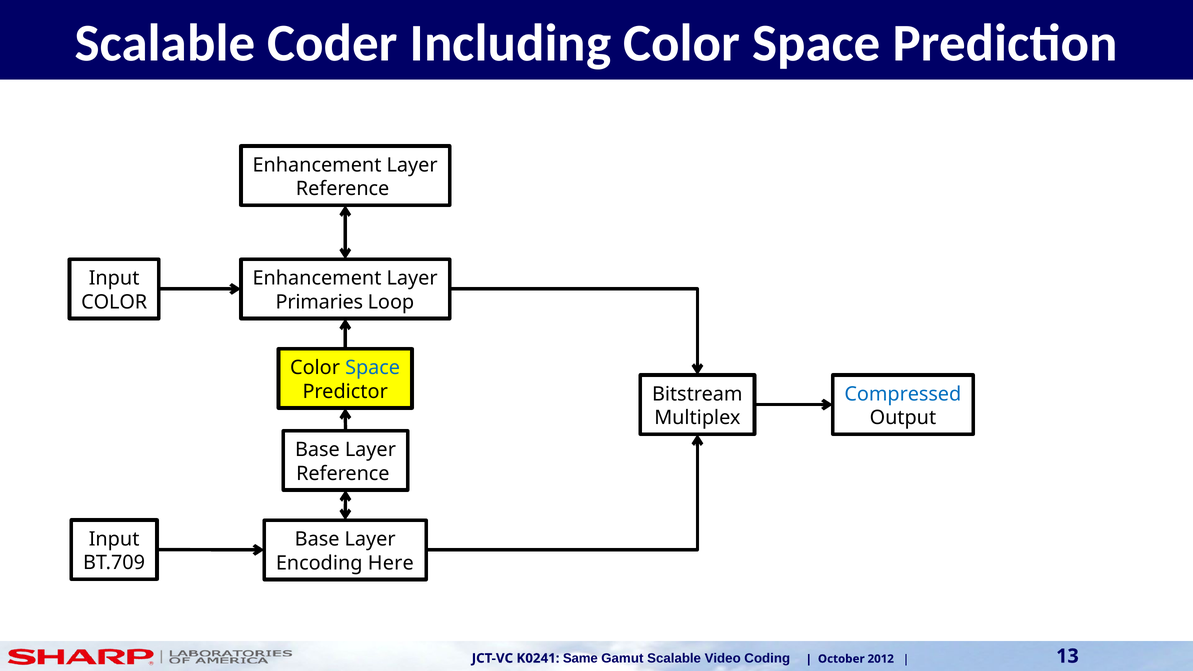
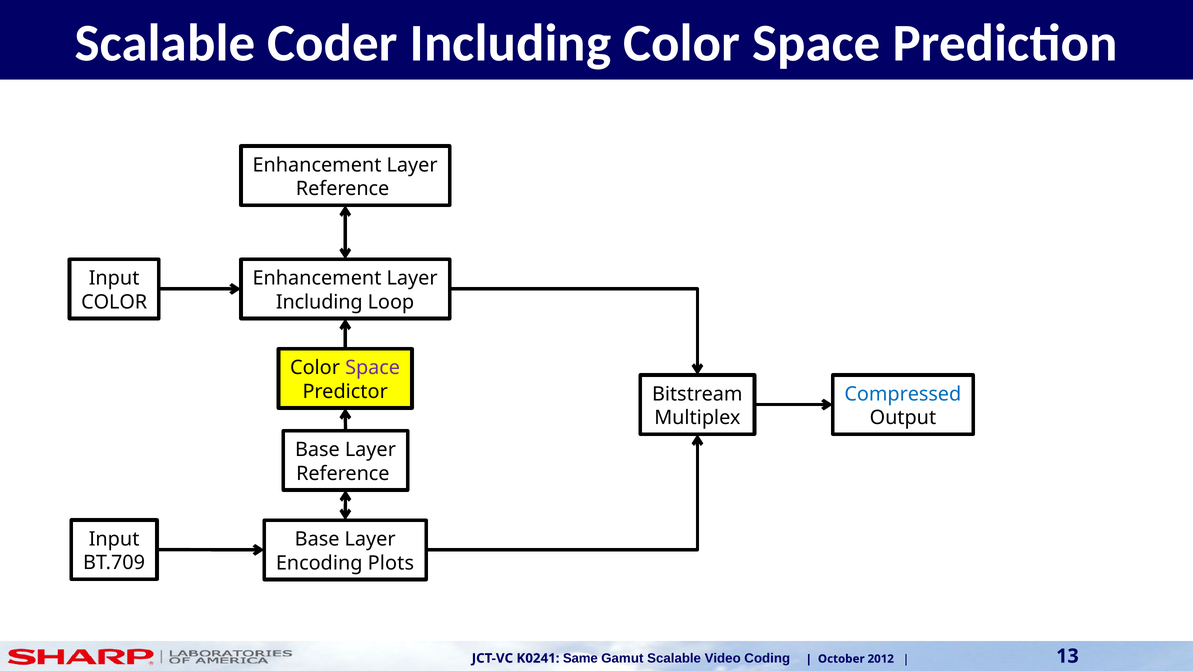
Primaries: Primaries -> Including (319, 302)
Space colour: blue -> purple (373, 368)
Here: Here -> Plots (391, 563)
